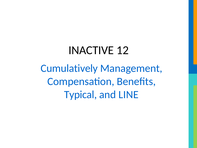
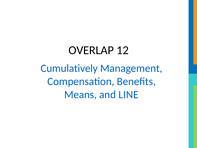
INACTIVE: INACTIVE -> OVERLAP (91, 50)
Typical: Typical -> Means (81, 95)
